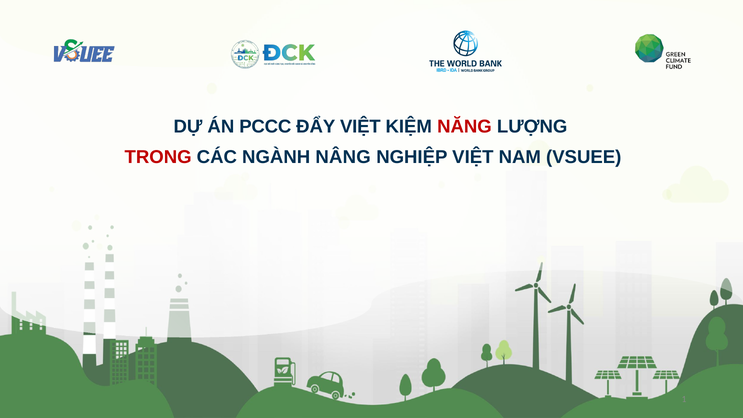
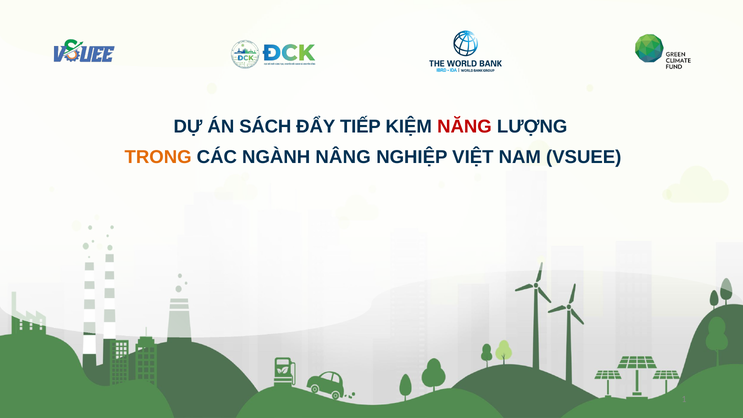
PCCC: PCCC -> SÁCH (265, 127)
ĐẨY VIỆT: VIỆT -> TIẾP (360, 127)
TRONG colour: red -> orange (158, 157)
